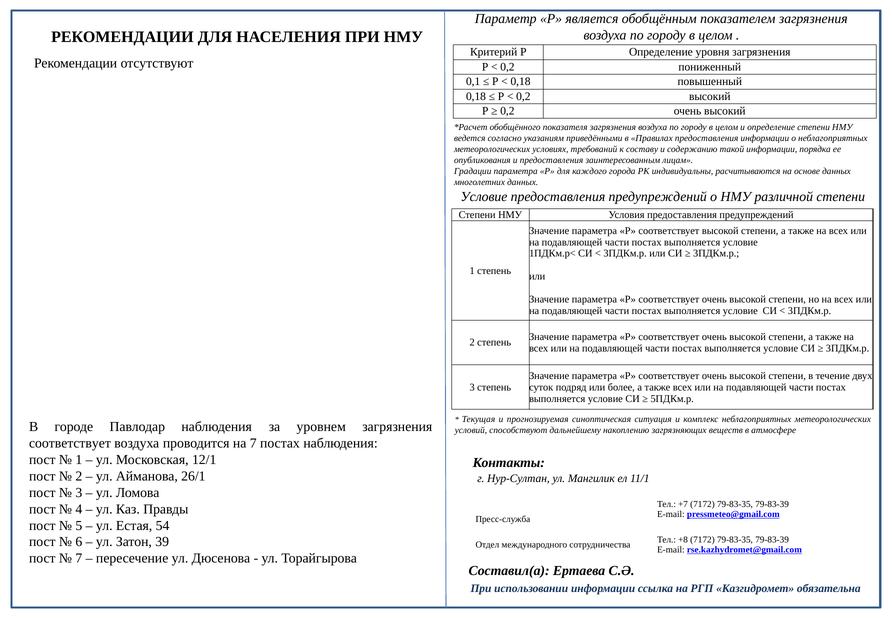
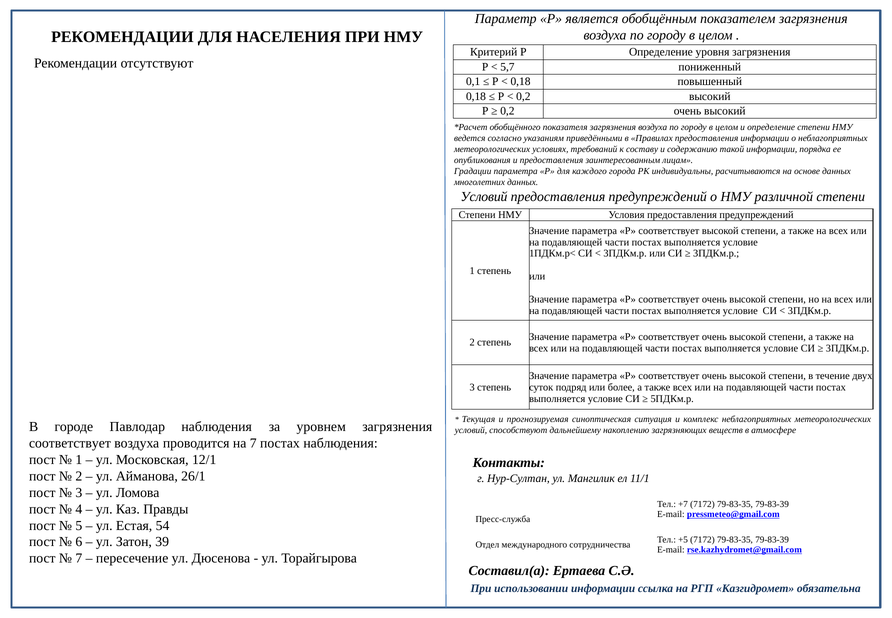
0,2: 0,2 -> 5,7 (507, 67)
Условие: Условие -> Условий (484, 197)
+8: +8 -> +5 (683, 539)
